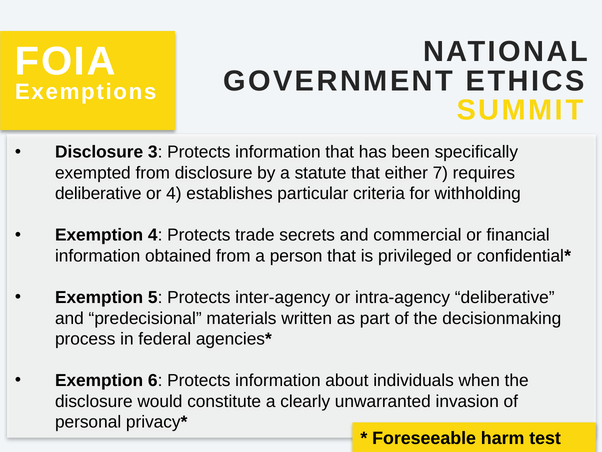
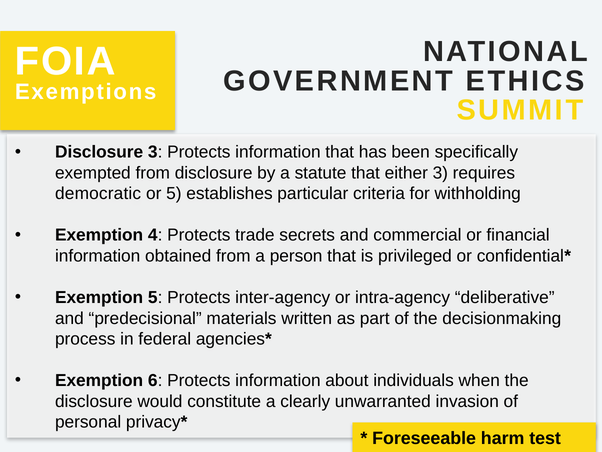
either 7: 7 -> 3 (440, 173)
deliberative: deliberative -> democratic (98, 194)
or 4: 4 -> 5 (174, 194)
